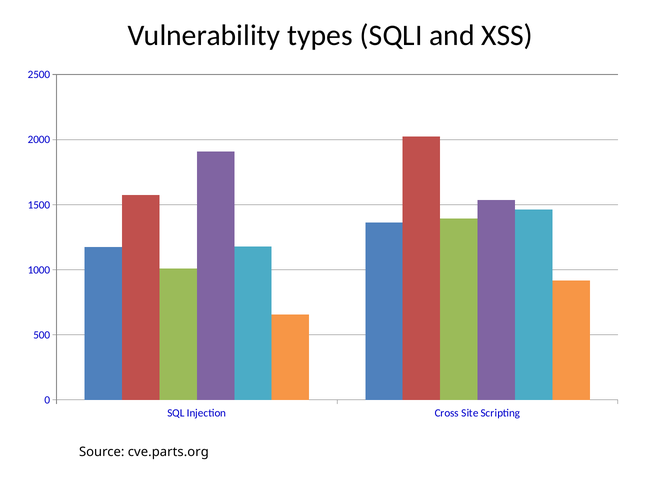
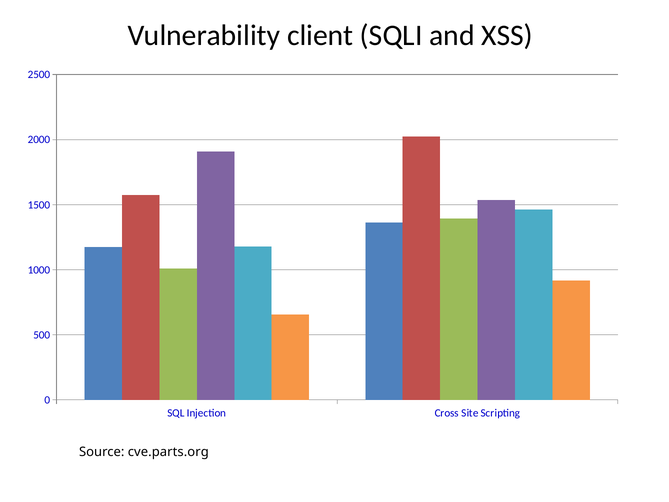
types: types -> client (320, 35)
